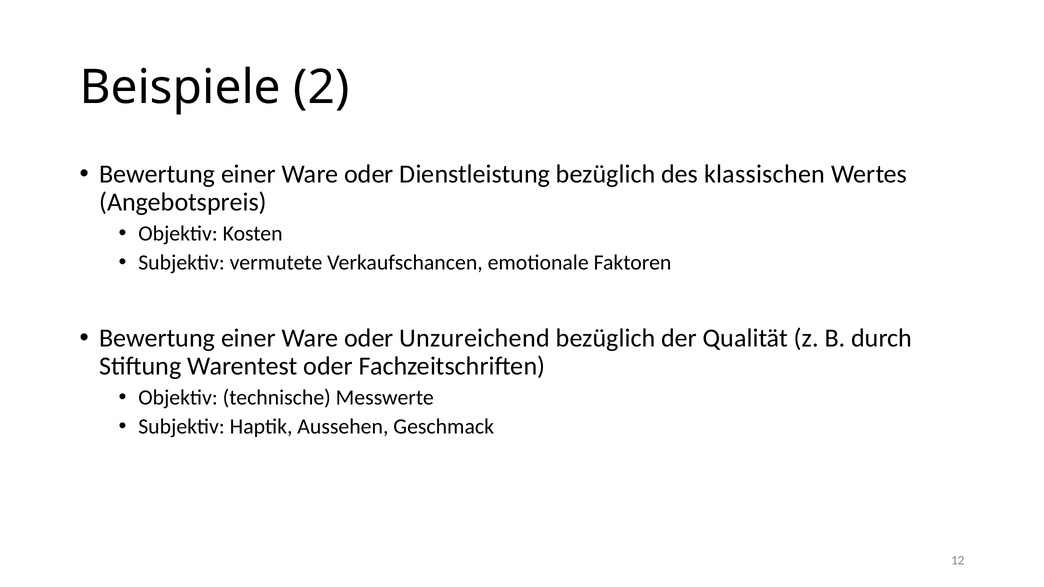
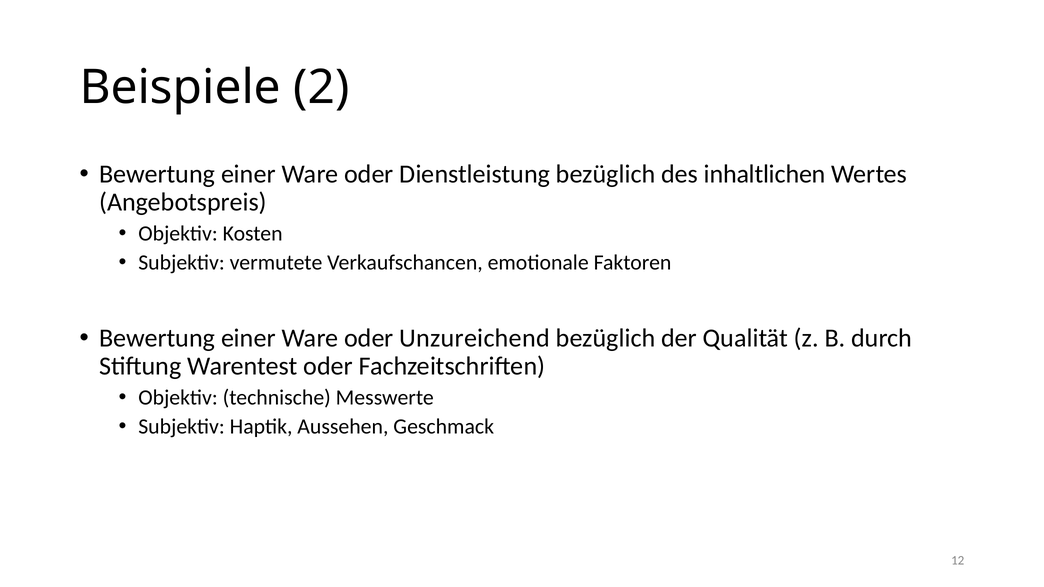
klassischen: klassischen -> inhaltlichen (765, 174)
